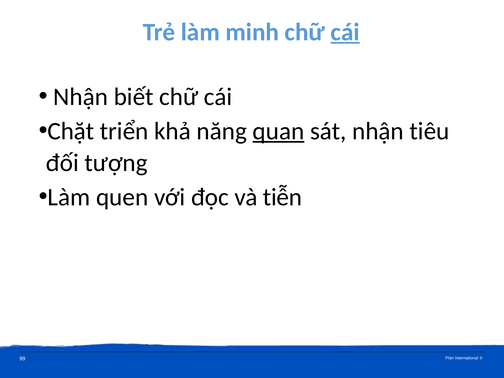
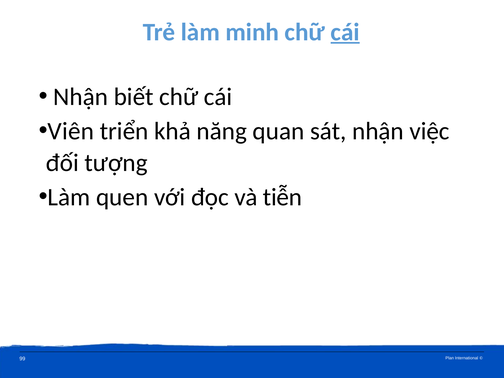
Chặt: Chặt -> Viên (71, 131)
quan underline: present -> none (278, 131)
tiêu: tiêu -> việc (430, 131)
